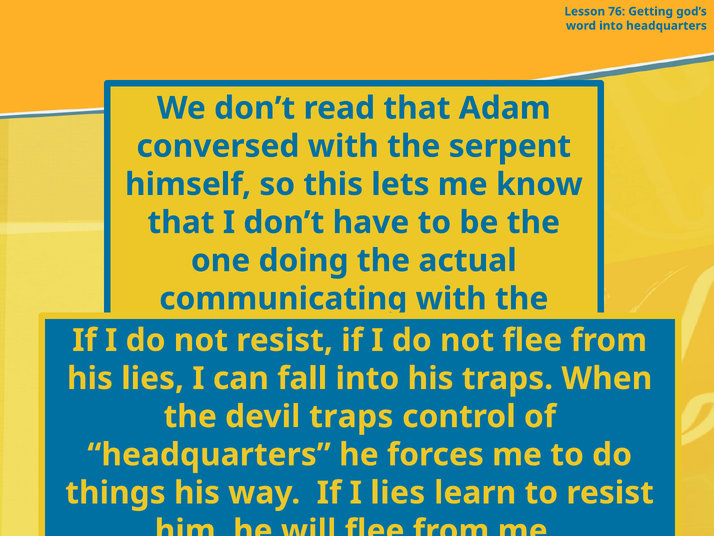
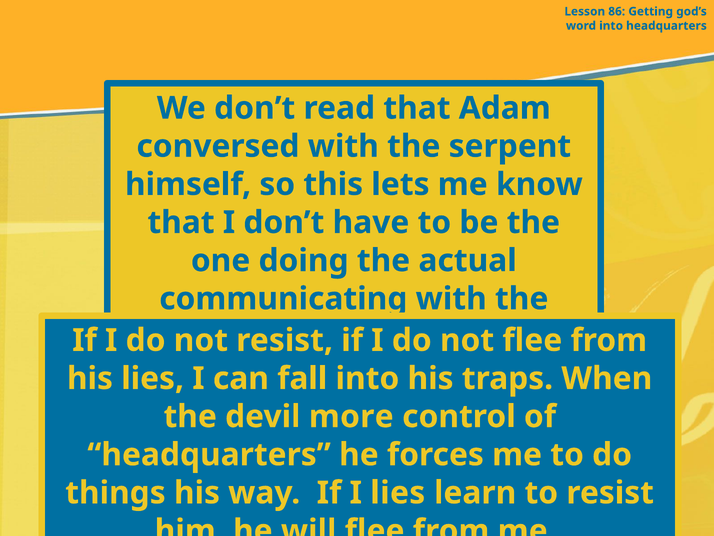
76: 76 -> 86 (617, 11)
devil traps: traps -> more (351, 416)
